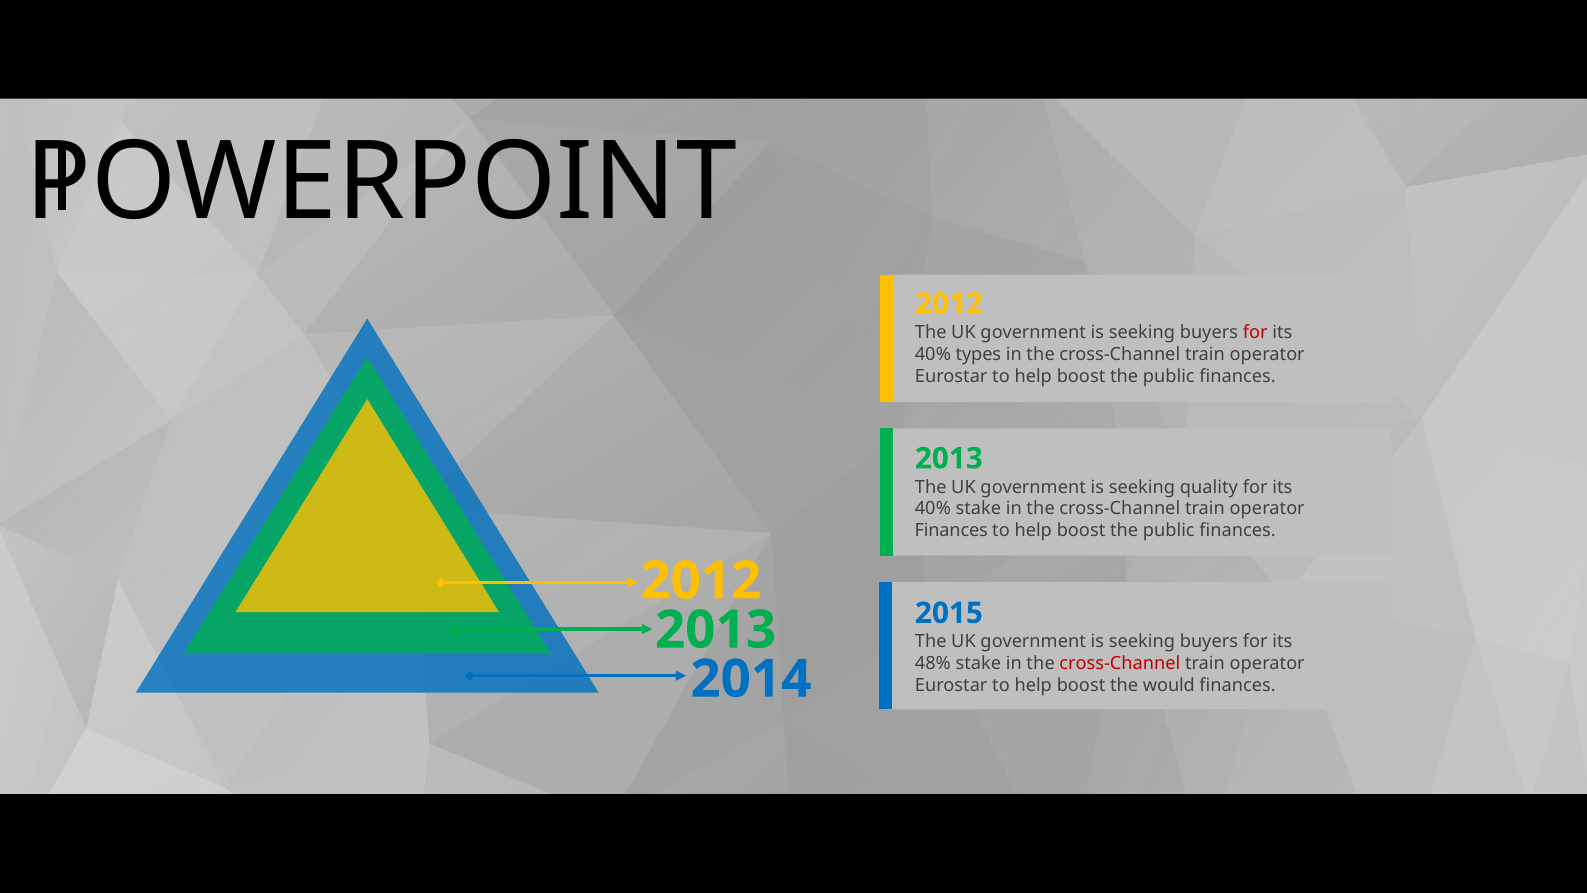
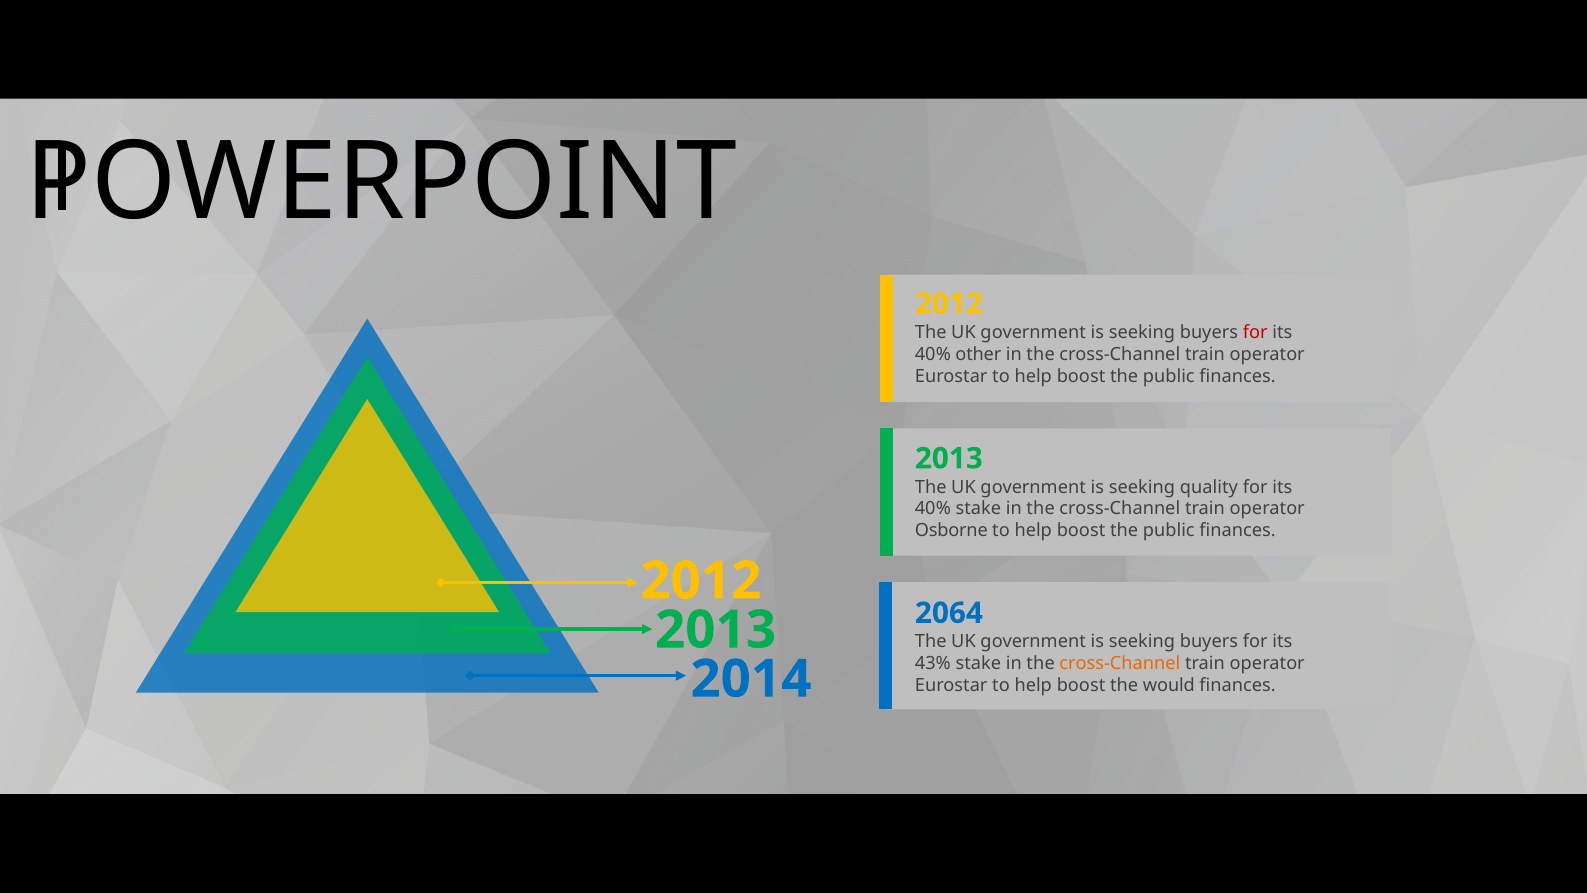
types: types -> other (978, 354)
Finances: Finances -> Osborne (951, 531)
2015: 2015 -> 2064 (949, 613)
48%: 48% -> 43% (933, 663)
cross-Channel colour: red -> orange (1120, 663)
